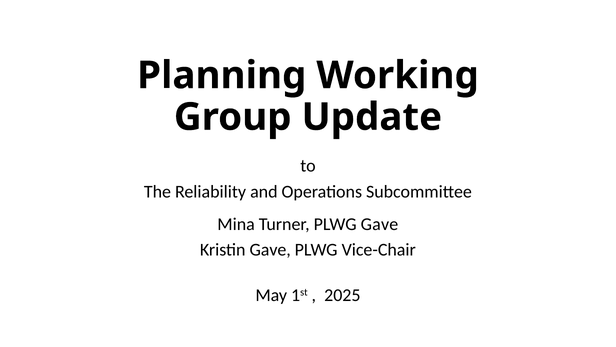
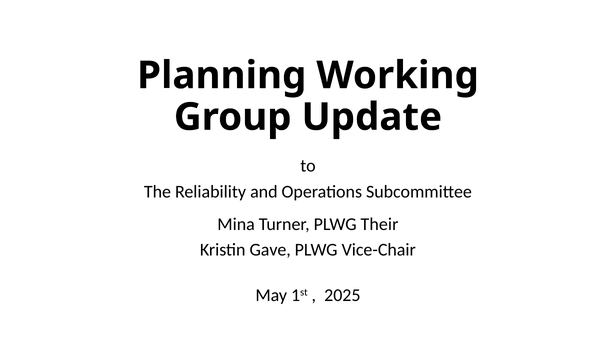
PLWG Gave: Gave -> Their (380, 224)
